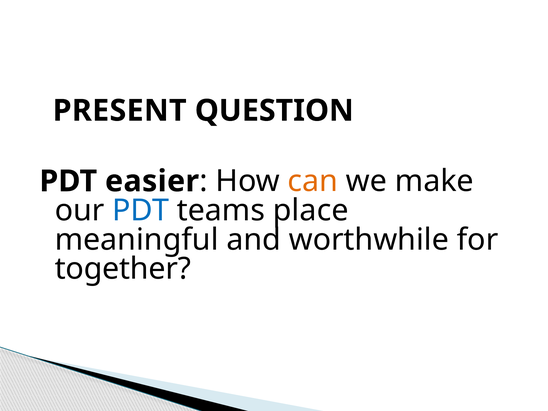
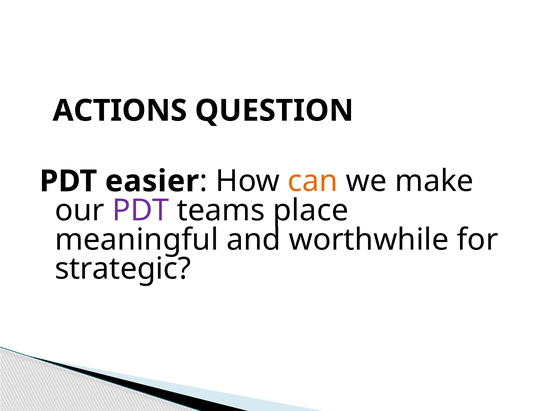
PRESENT: PRESENT -> ACTIONS (120, 111)
PDT colour: blue -> purple (141, 210)
together: together -> strategic (123, 269)
